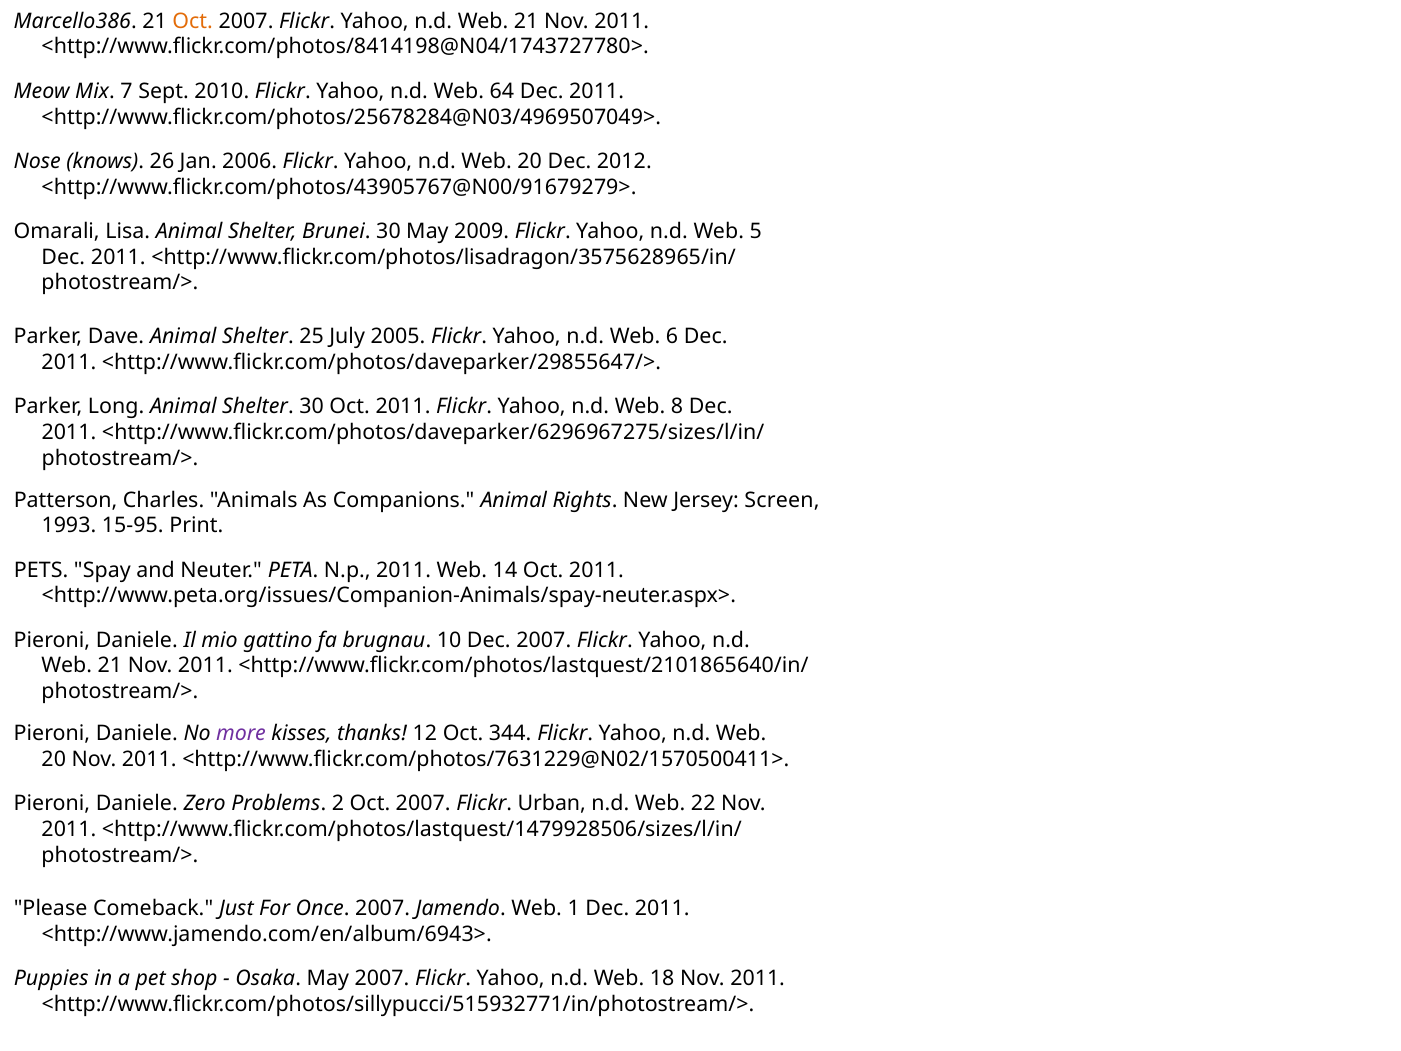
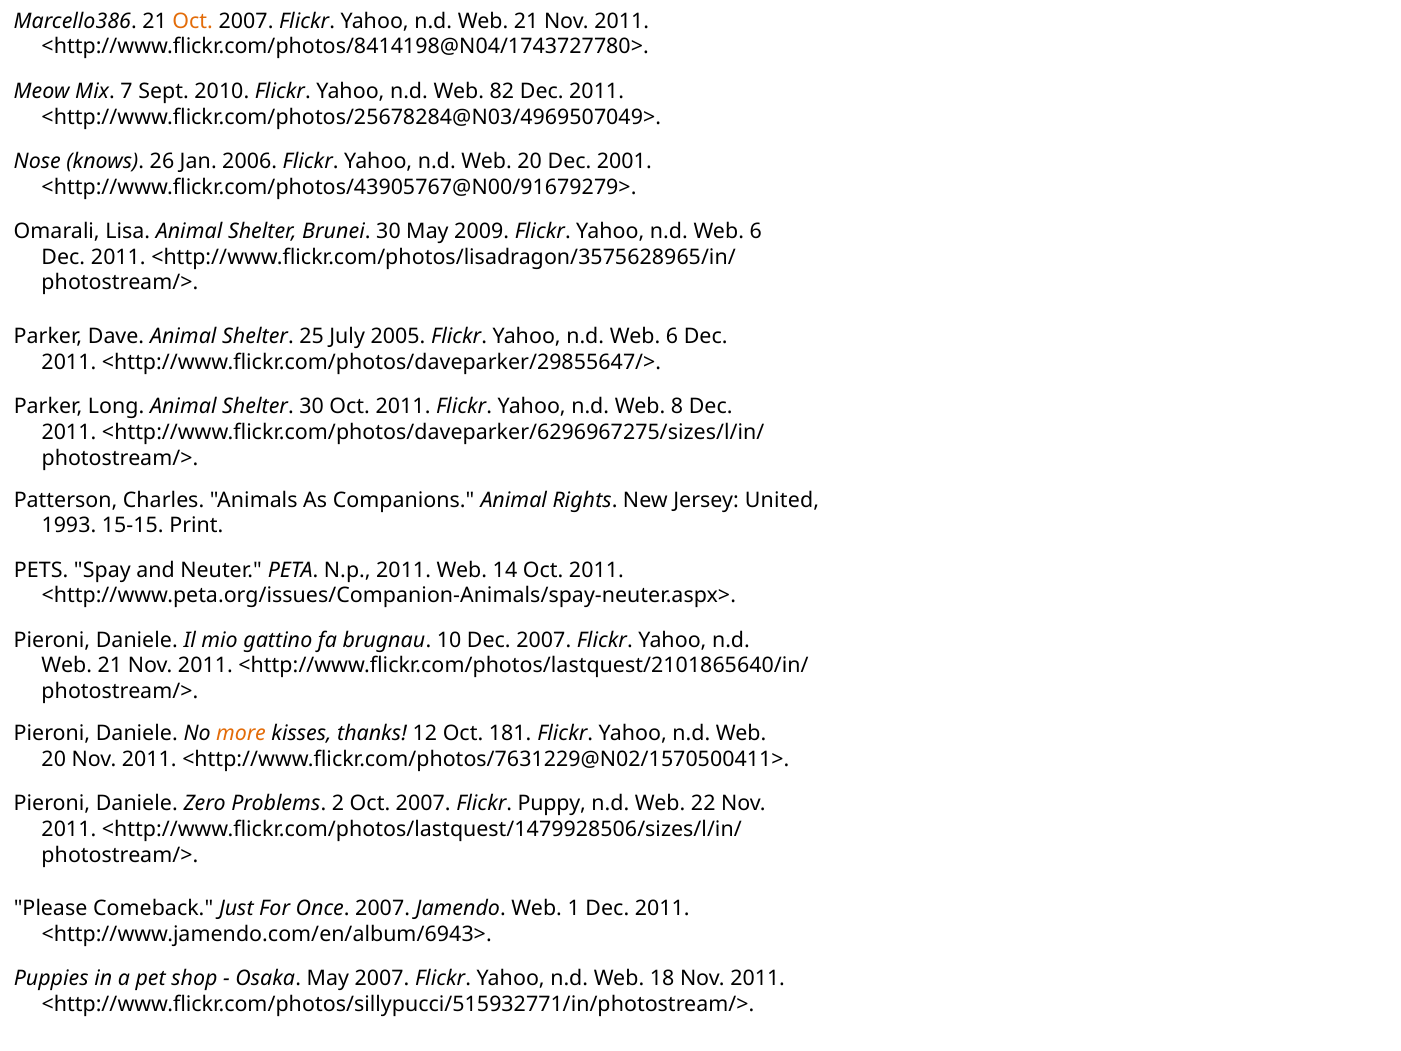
64: 64 -> 82 (502, 91)
2012: 2012 -> 2001 (624, 161)
5: 5 -> 6 (756, 231)
Screen: Screen -> United (782, 500)
15-95: 15-95 -> 15-15 (133, 526)
more colour: purple -> orange (241, 733)
344: 344 -> 181 (510, 733)
Urban: Urban -> Puppy (552, 803)
